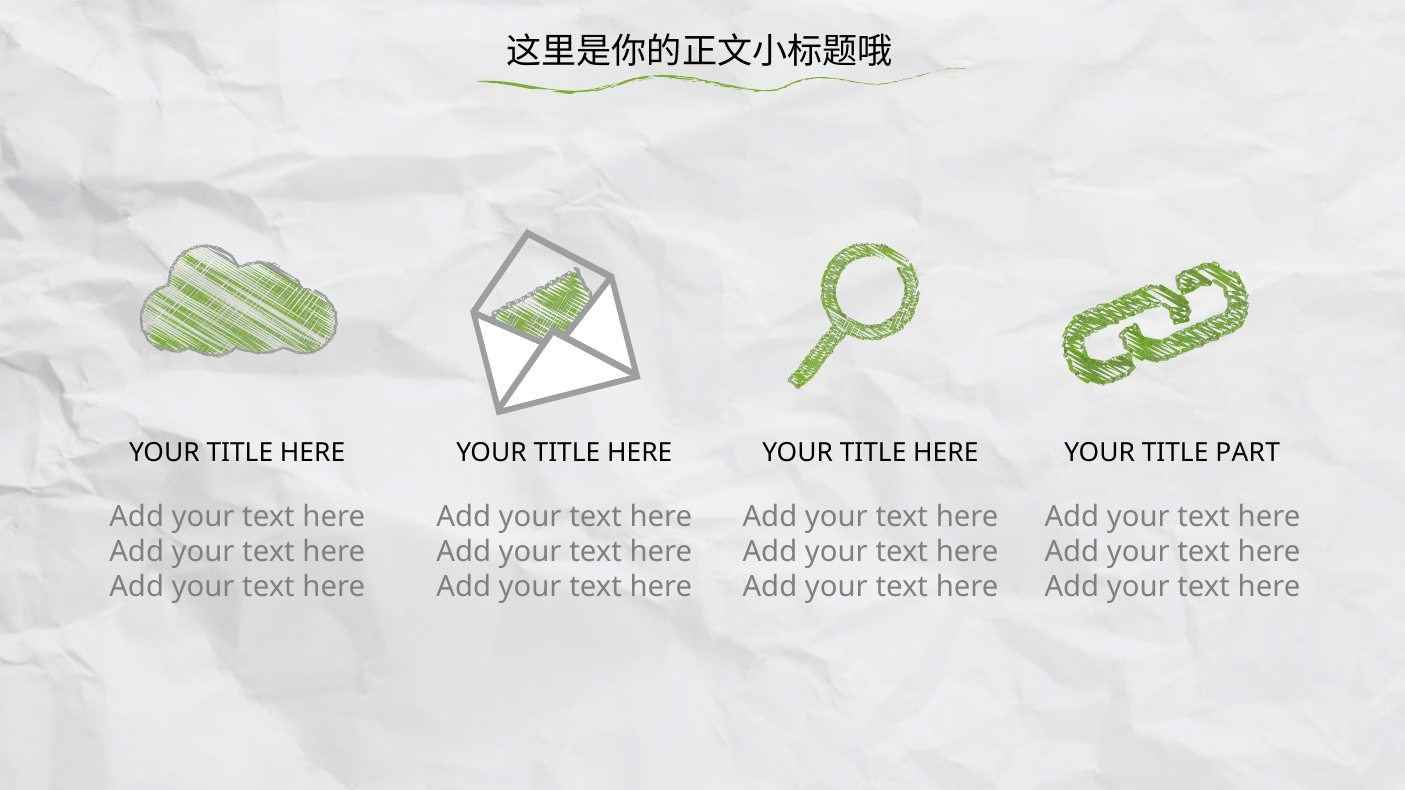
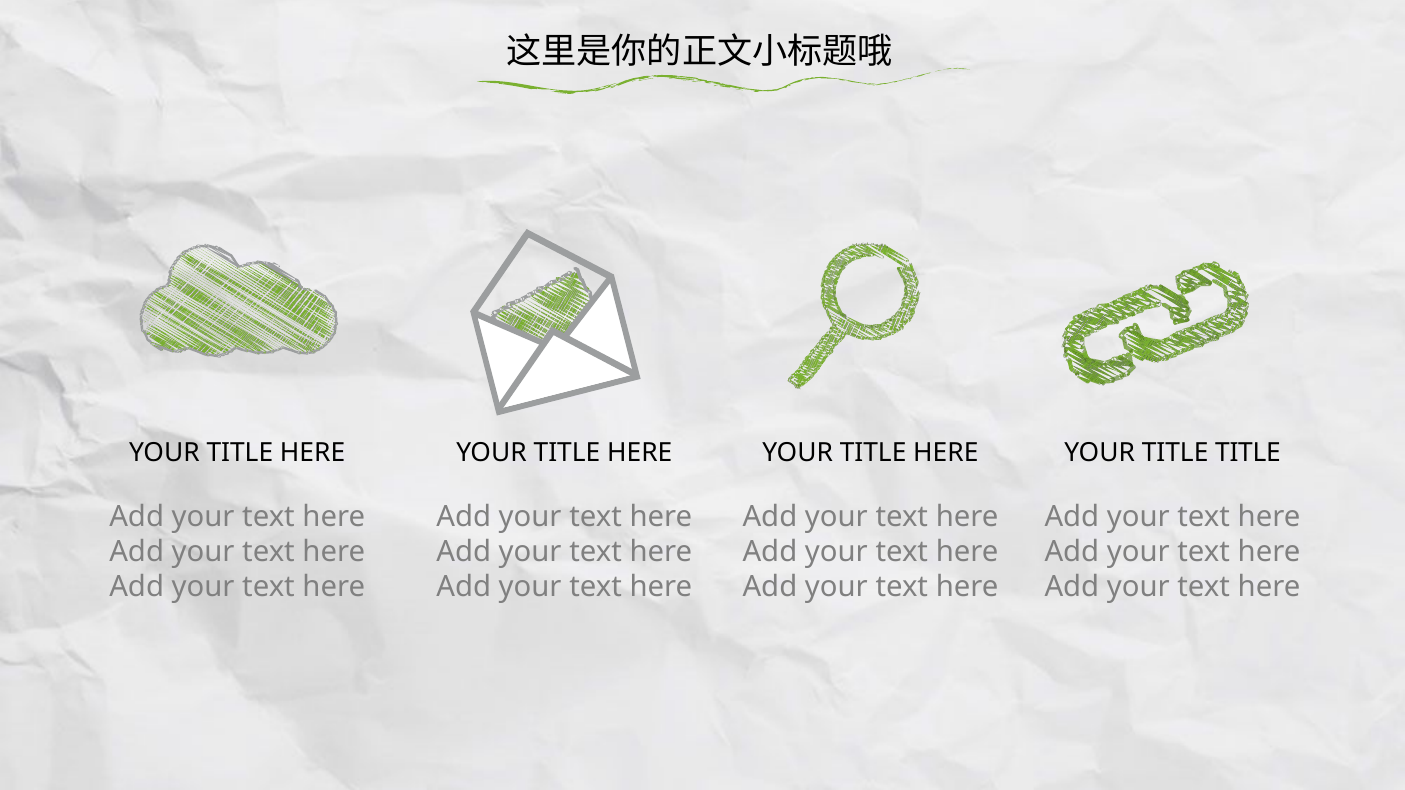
TITLE PART: PART -> TITLE (1248, 453)
